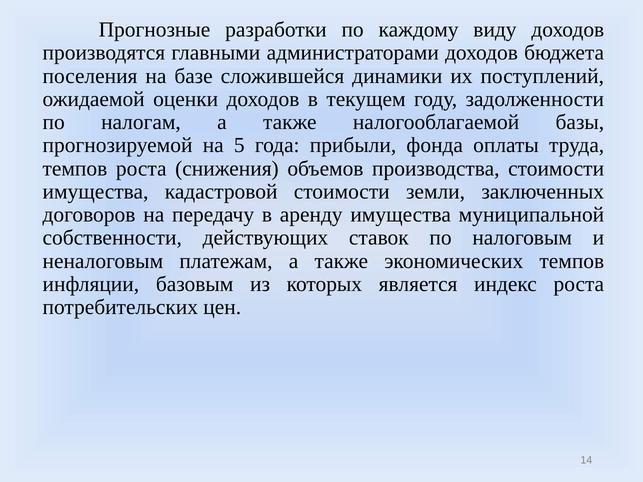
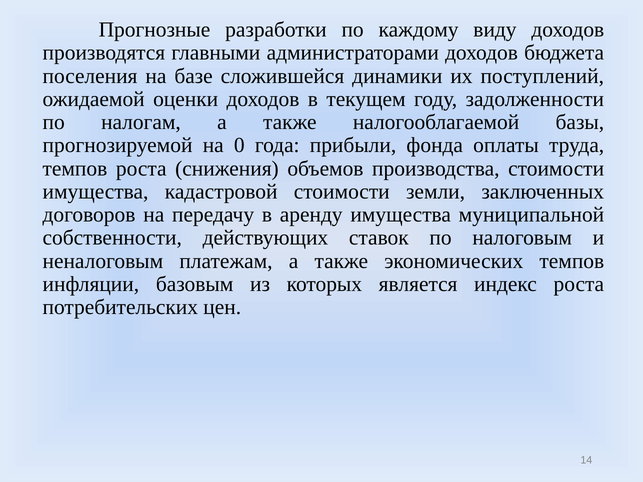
5: 5 -> 0 (239, 145)
